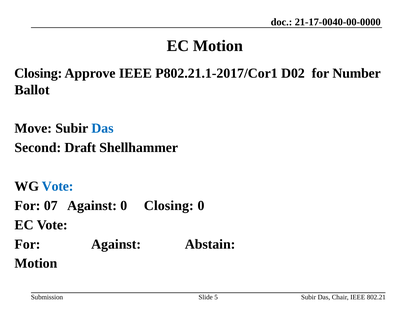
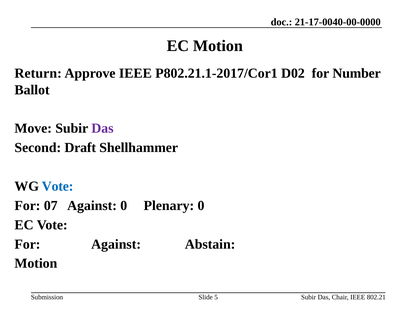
Closing: Closing -> Return (38, 73)
Das colour: blue -> purple (102, 128)
0 Closing: Closing -> Plenary (169, 205)
